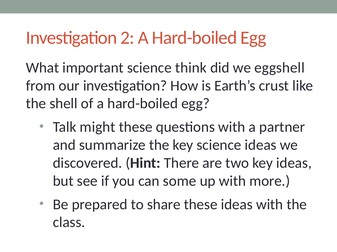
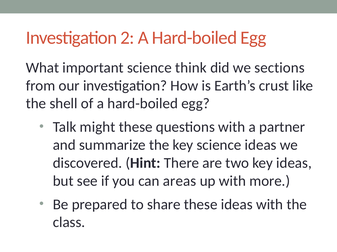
eggshell: eggshell -> sections (280, 68)
some: some -> areas (180, 181)
